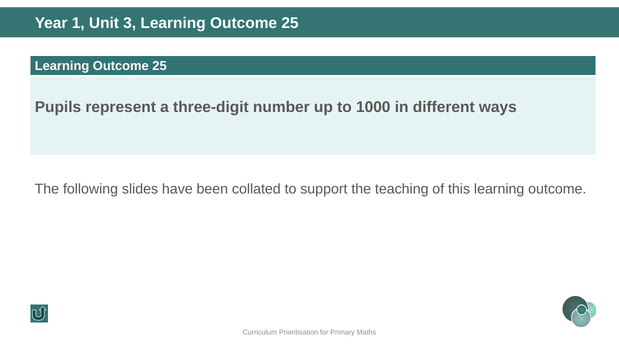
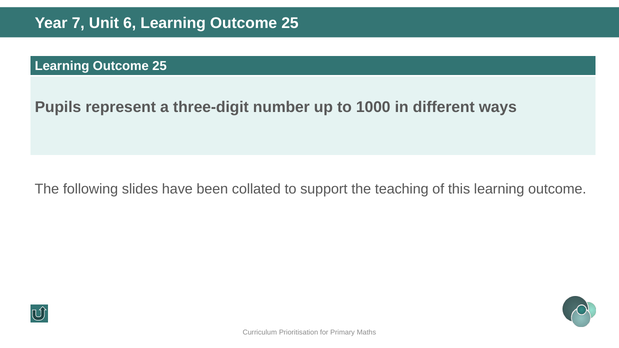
1: 1 -> 7 (78, 23)
3: 3 -> 6 (130, 23)
